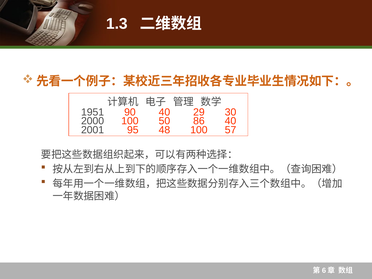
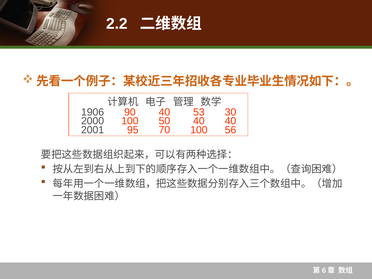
1.3: 1.3 -> 2.2 (117, 24)
1951: 1951 -> 1906 (93, 112)
29: 29 -> 53 (199, 112)
50 86: 86 -> 40 (199, 121)
48: 48 -> 70 (164, 130)
57: 57 -> 56 (231, 130)
